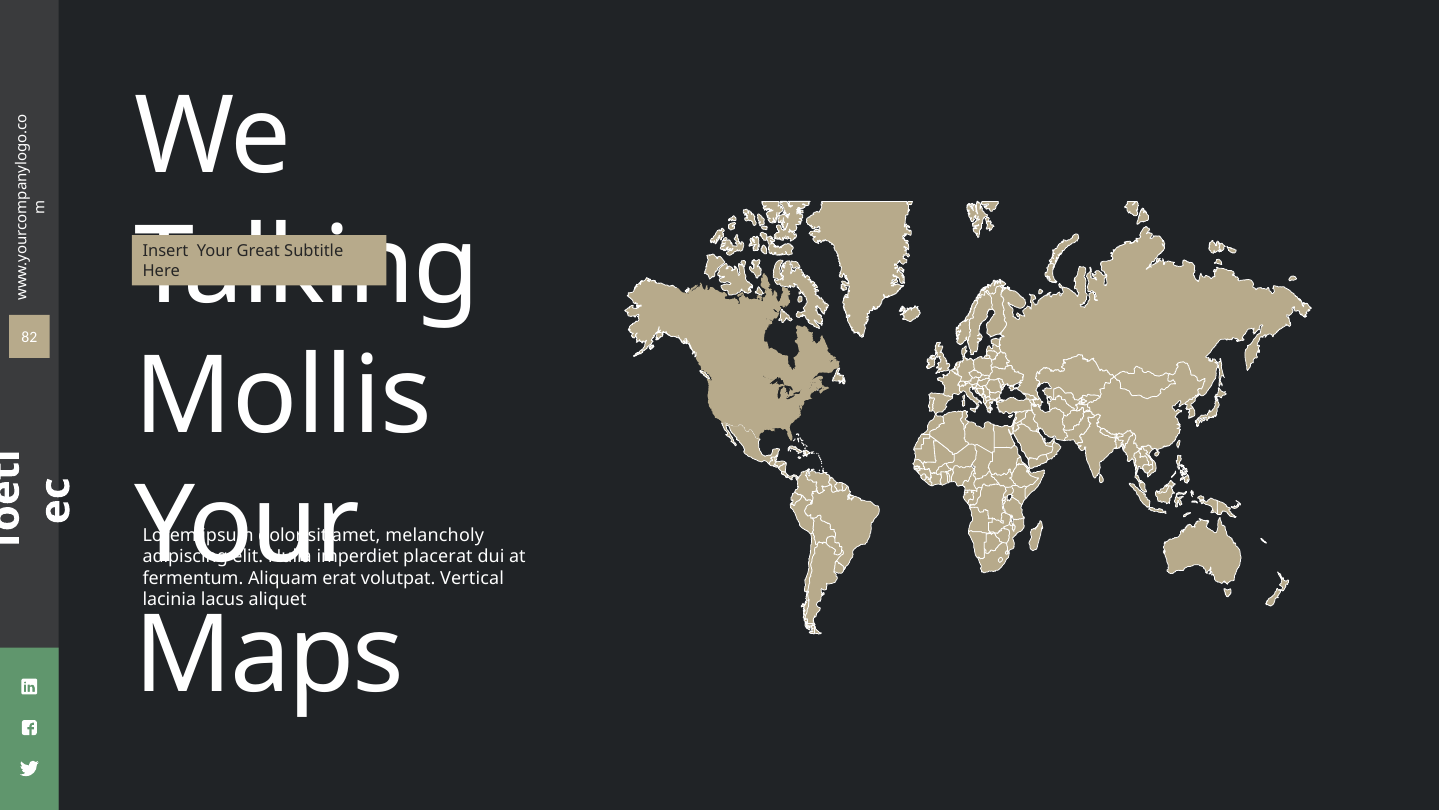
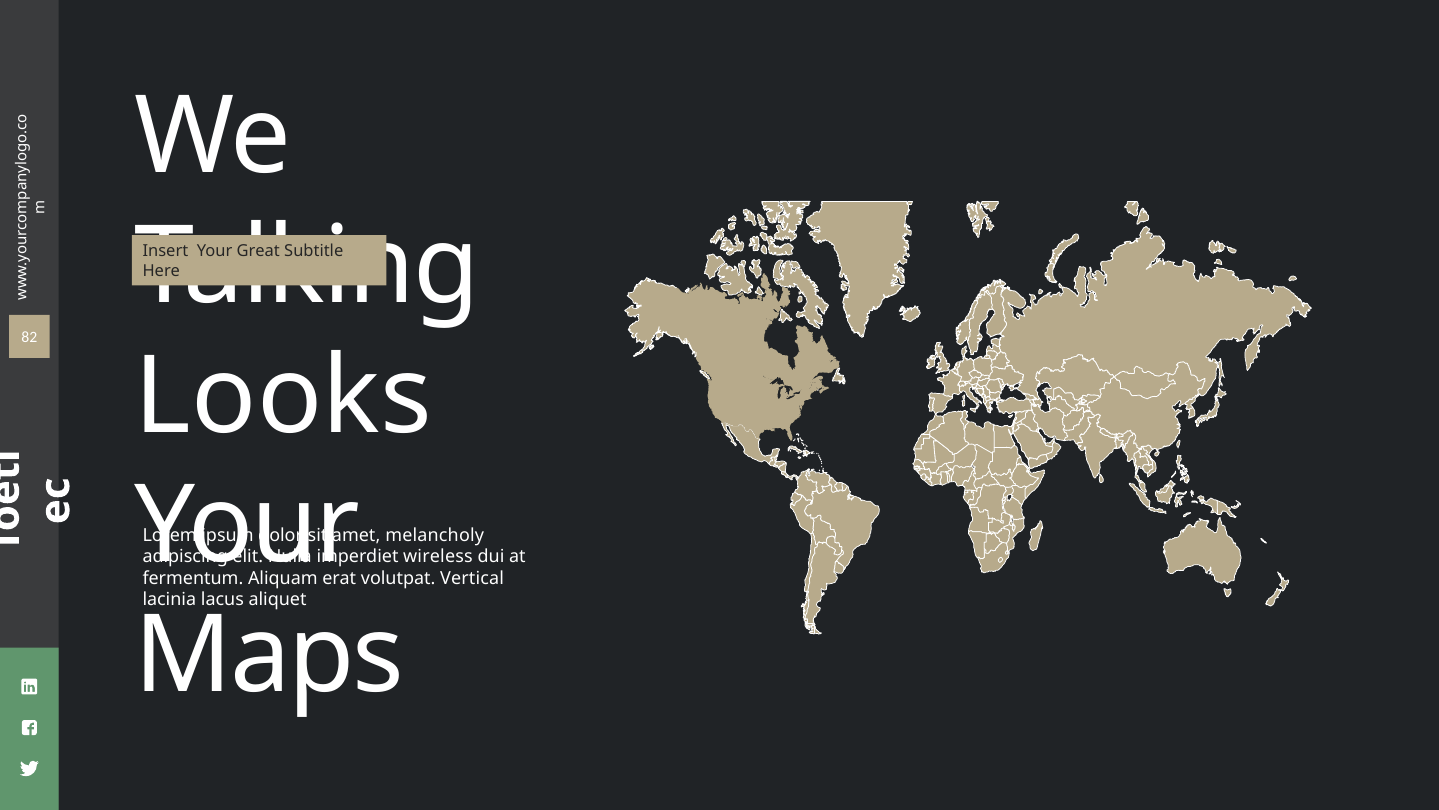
Mollis: Mollis -> Looks (284, 396)
placerat: placerat -> wireless (438, 556)
